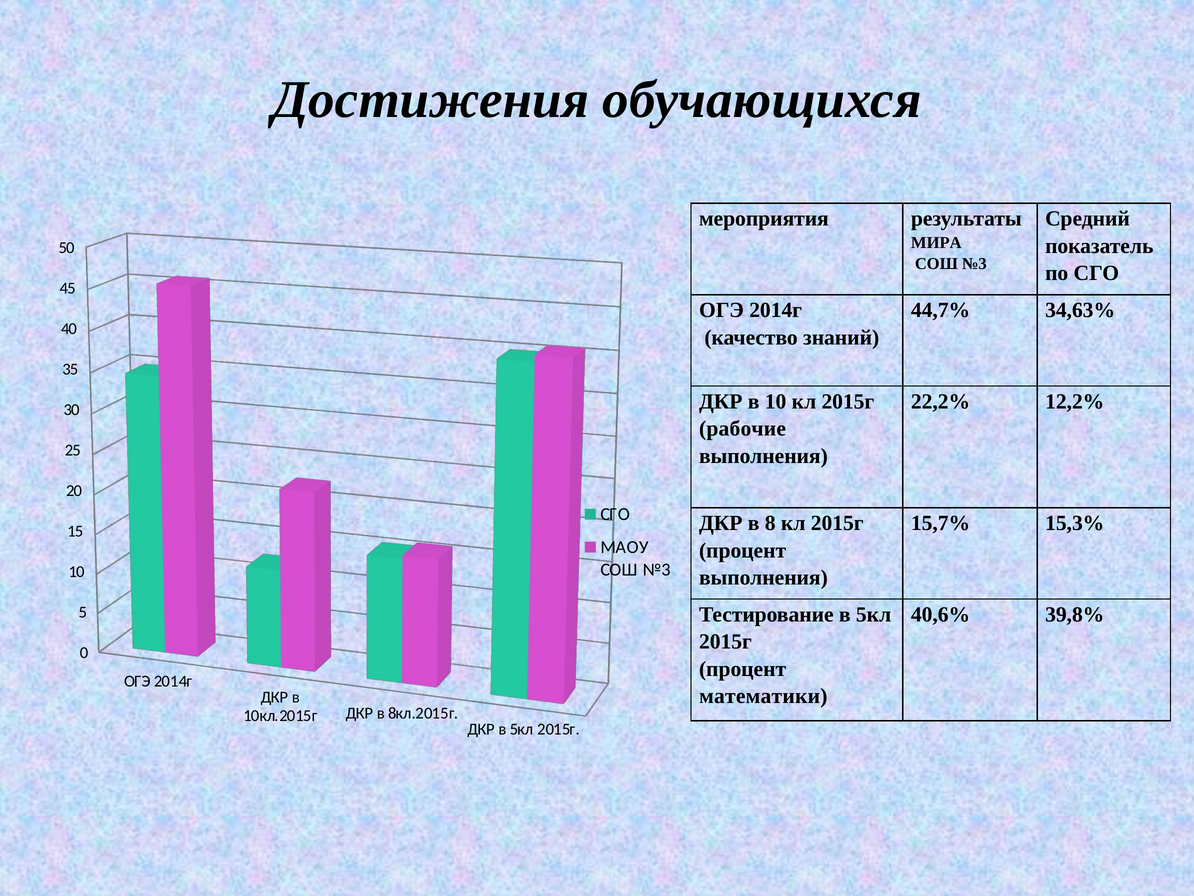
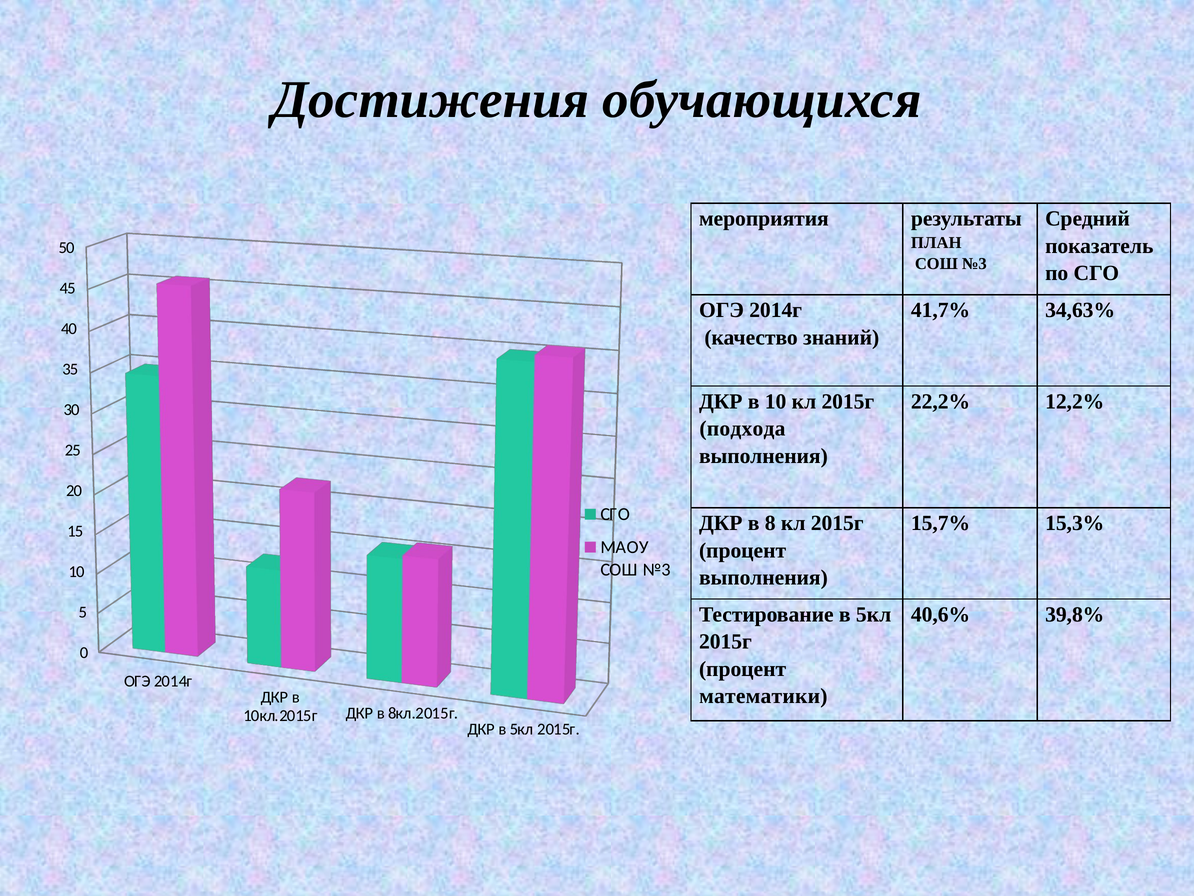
МИРА: МИРА -> ПЛАН (936, 242)
44,7%: 44,7% -> 41,7% (941, 310)
рабочие: рабочие -> подхода (742, 428)
